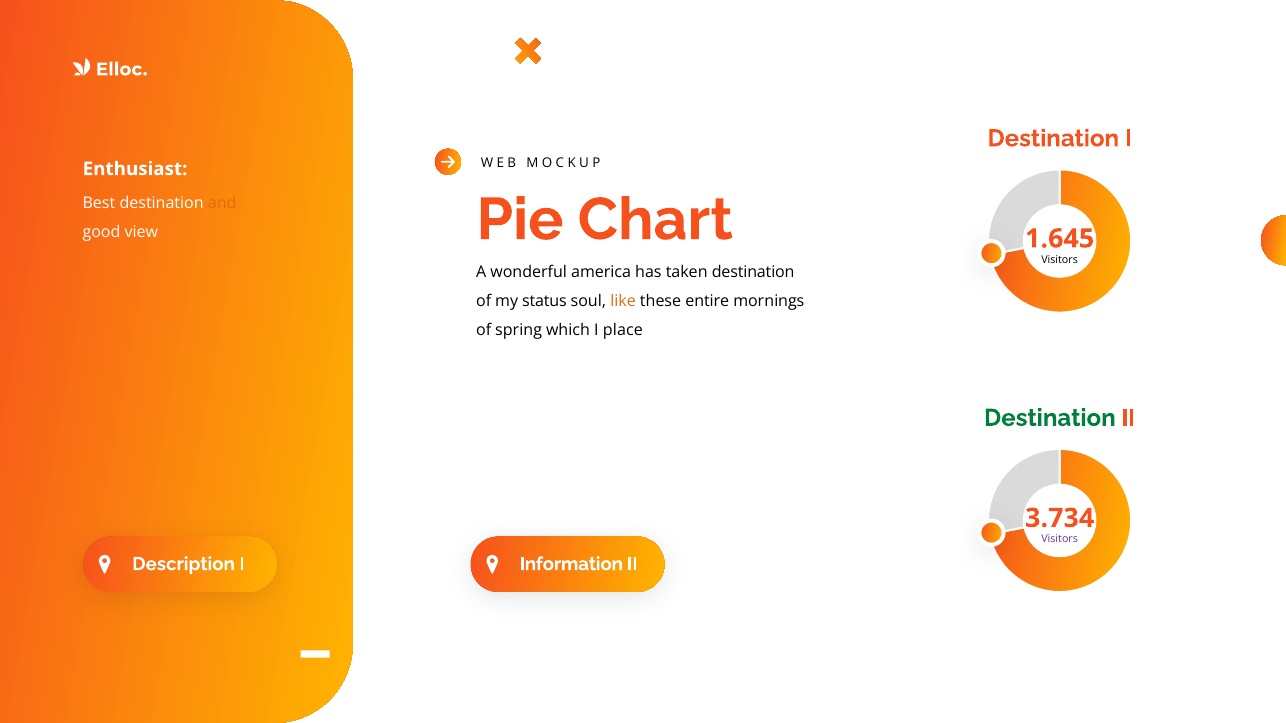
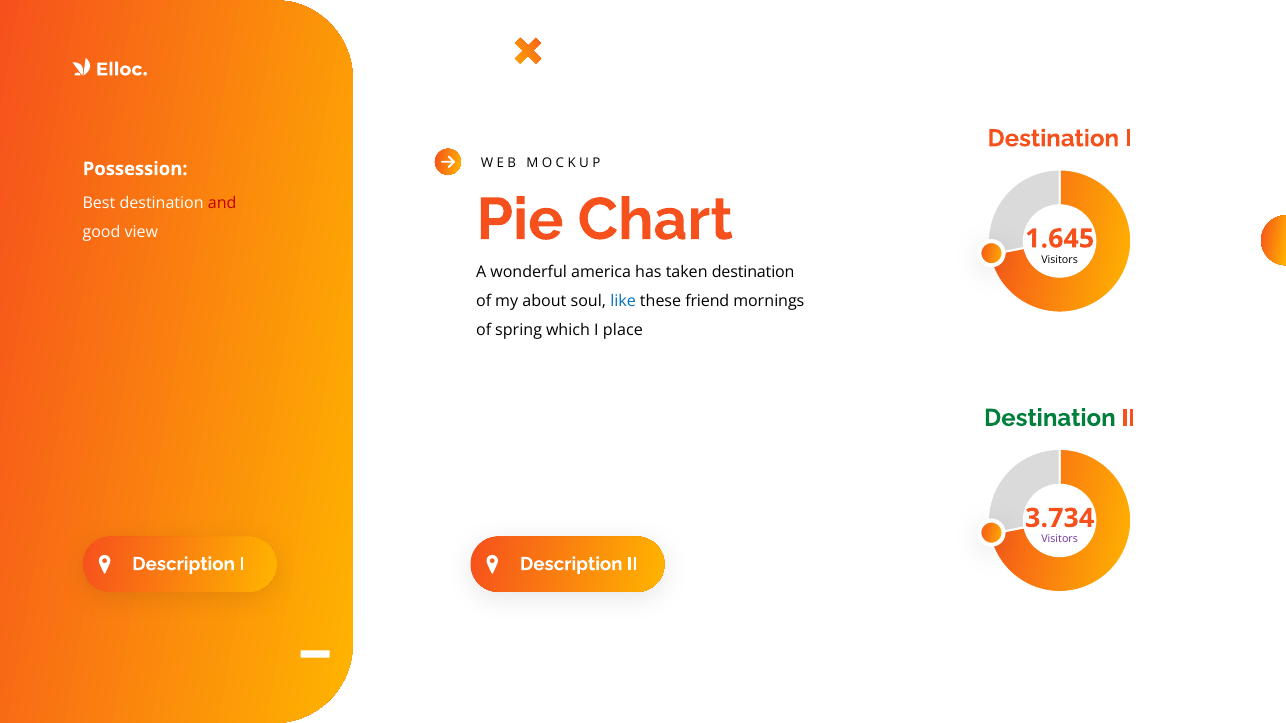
Enthusiast: Enthusiast -> Possession (135, 169)
and colour: orange -> red (222, 203)
status: status -> about (544, 302)
like colour: orange -> blue (623, 302)
entire: entire -> friend (707, 302)
I Information: Information -> Description (571, 564)
